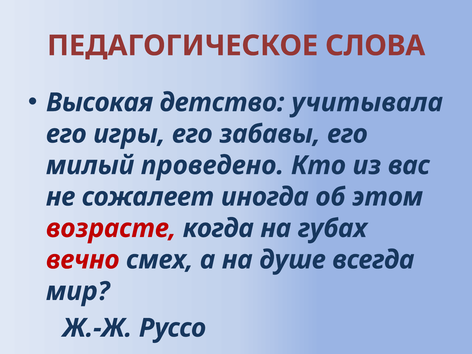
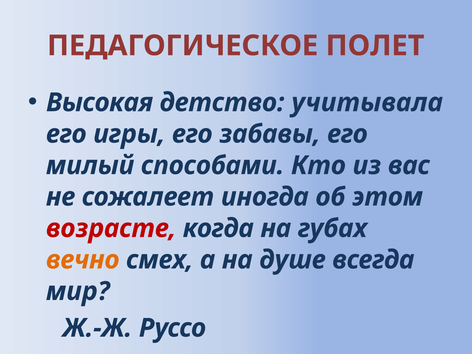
СЛОВА: СЛОВА -> ПОЛЕТ (375, 46)
проведено: проведено -> способами (213, 165)
вечно colour: red -> orange (83, 260)
